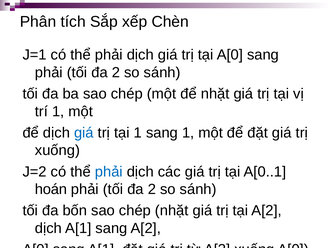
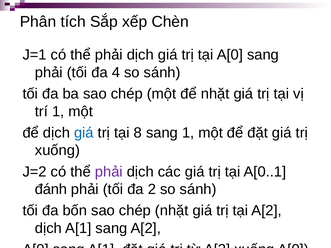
2: 2 -> 4 (116, 73)
tại 1: 1 -> 8 (138, 133)
phải colour: blue -> purple (109, 172)
hoán: hoán -> đánh (51, 189)
